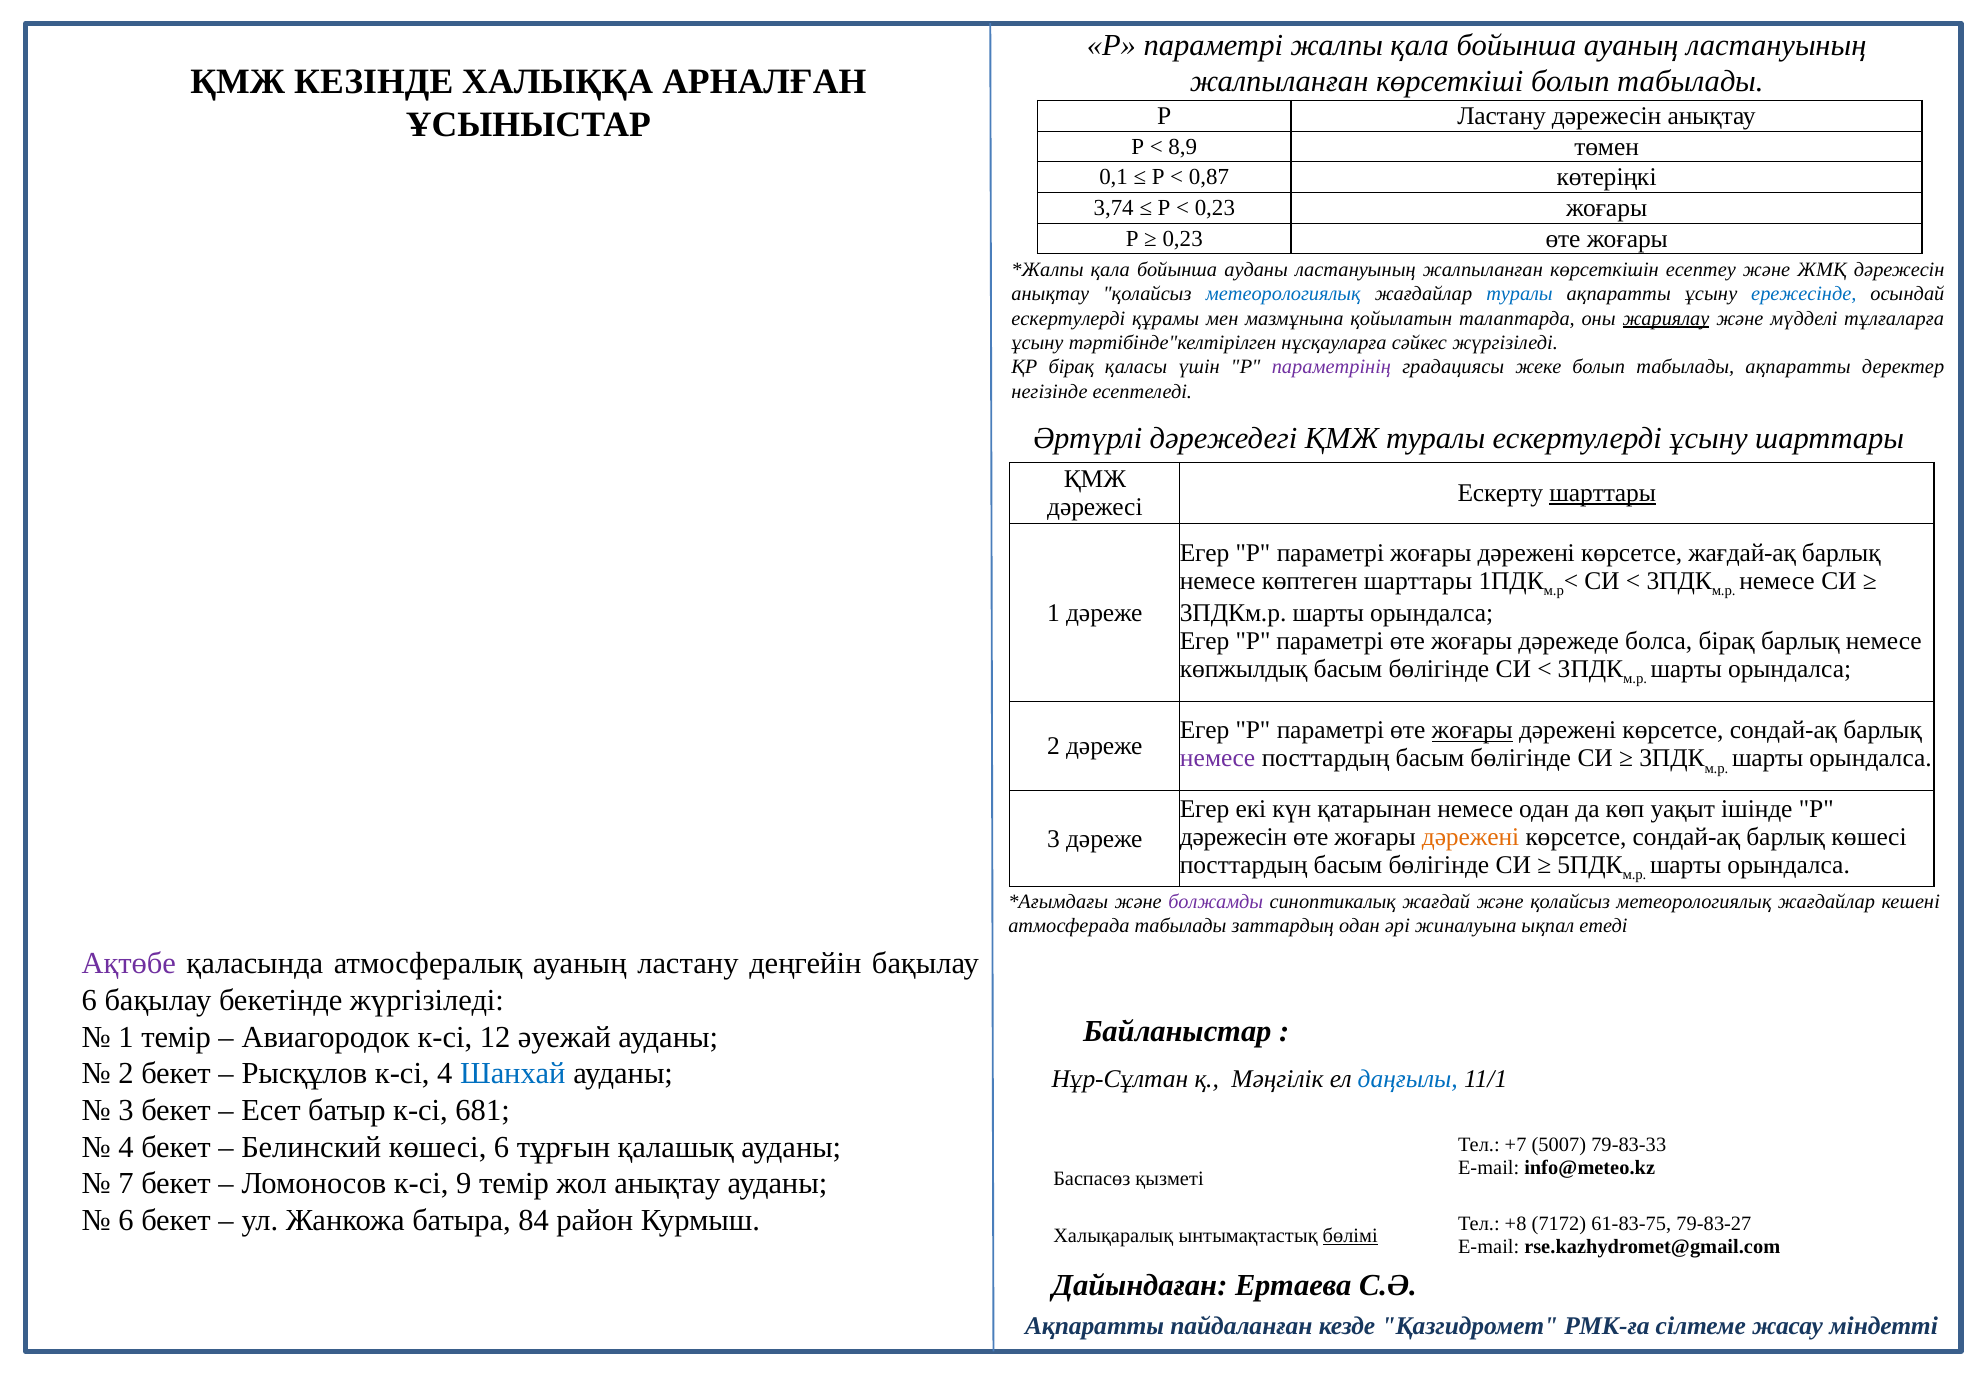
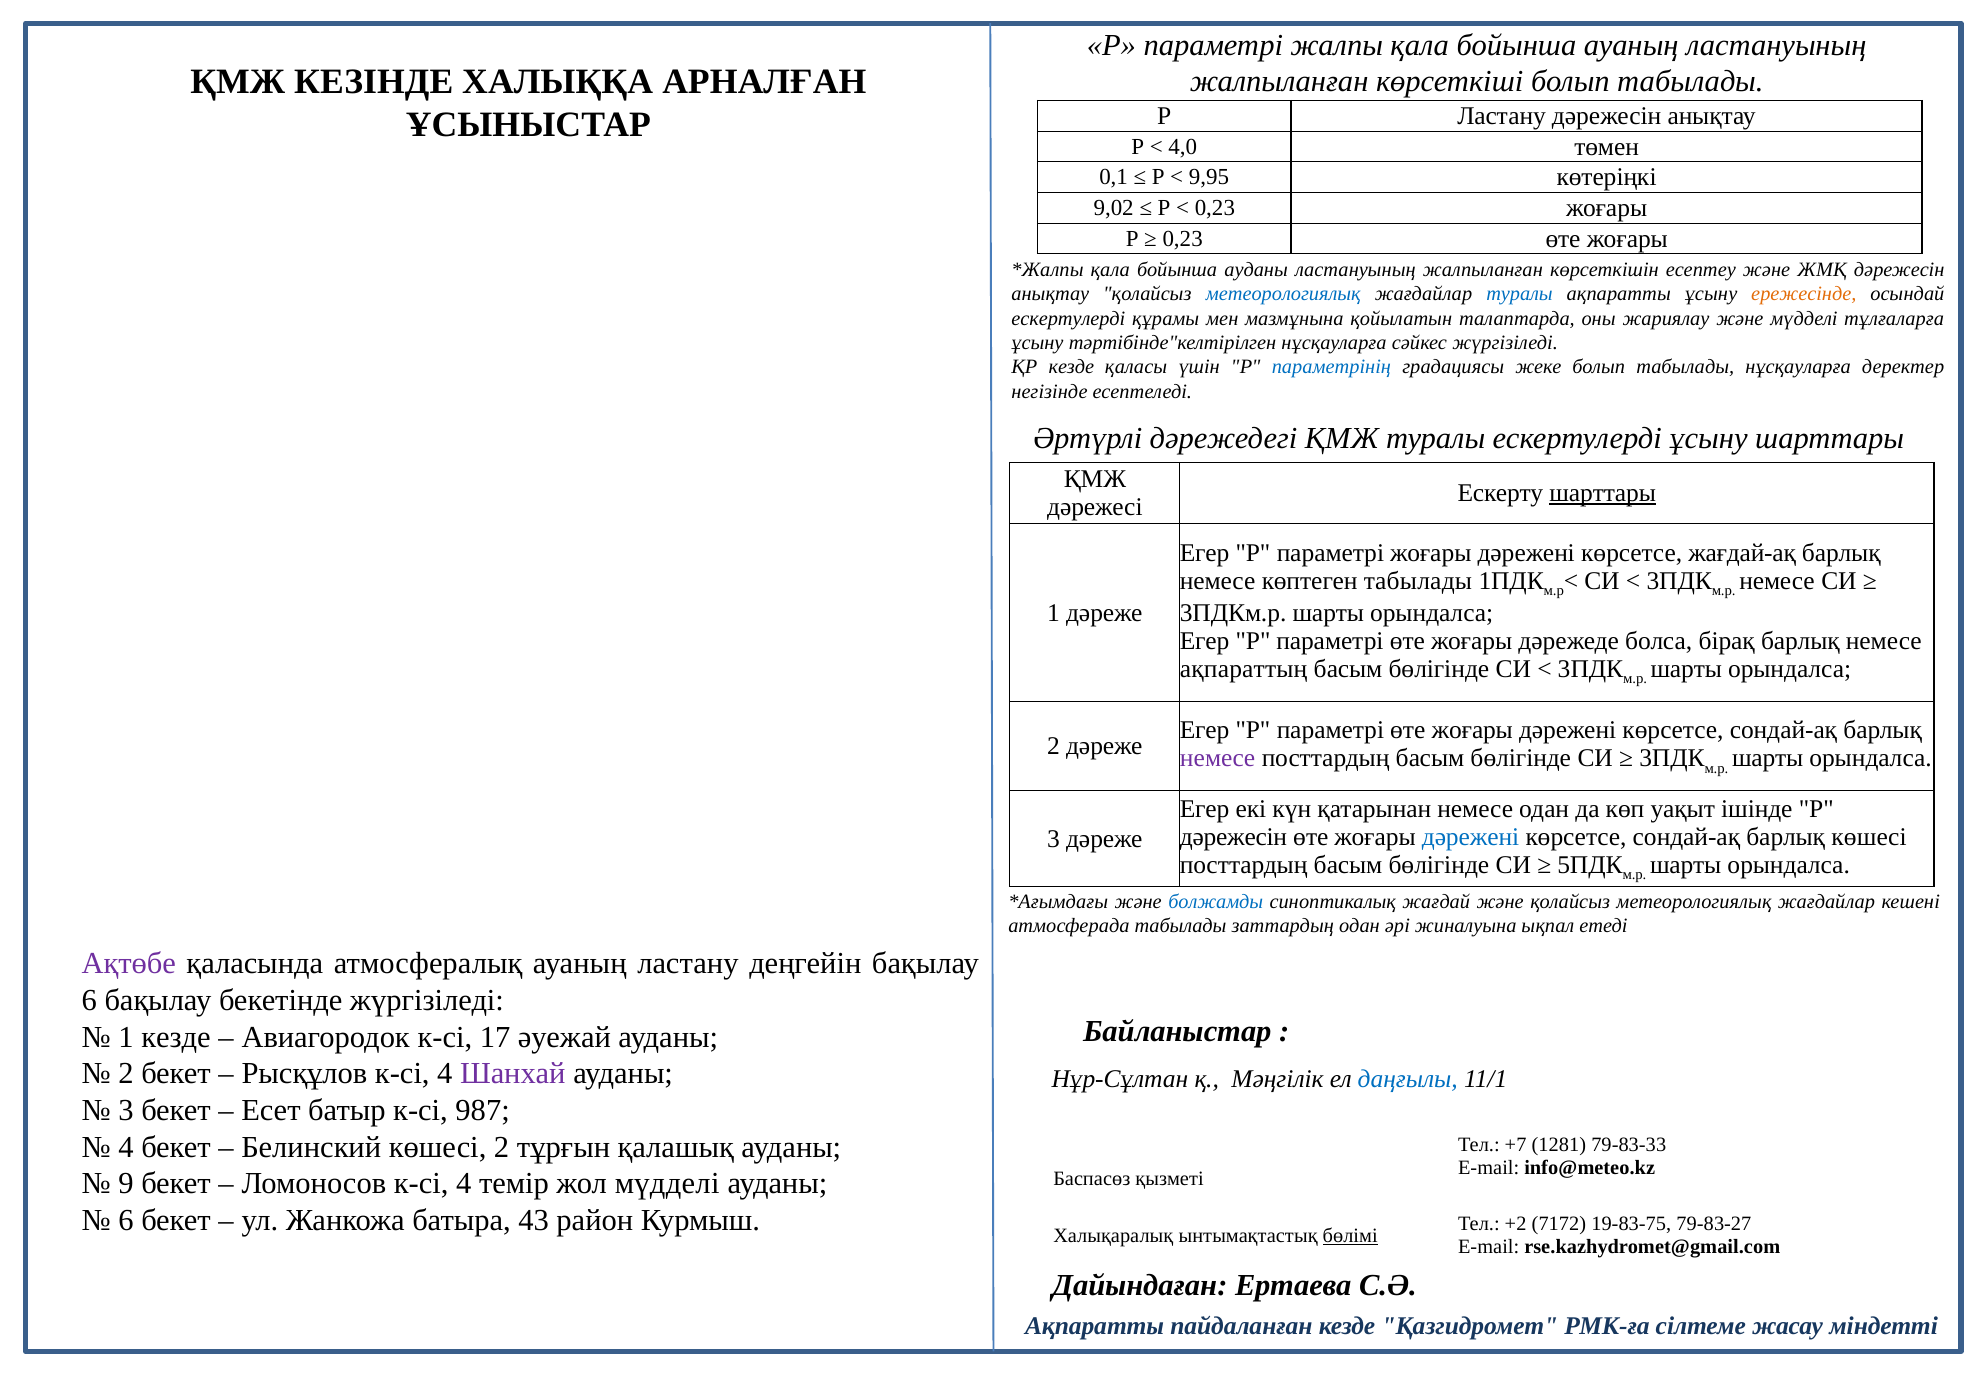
8,9: 8,9 -> 4,0 (1183, 147)
0,87: 0,87 -> 9,95 (1209, 177)
3,74: 3,74 -> 9,02 (1114, 208)
ережесінде colour: blue -> orange (1804, 294)
жариялау underline: present -> none (1666, 318)
ҚР бірақ: бірақ -> кезде (1071, 367)
параметрінің colour: purple -> blue (1331, 367)
табылады ақпаратты: ақпаратты -> нұсқауларға (1798, 367)
көптеген шарттары: шарттары -> табылады (1418, 581)
көпжылдық: көпжылдық -> ақпараттың (1244, 669)
жоғары underline: present -> none (1472, 731)
дәрежені colour: orange -> blue (1471, 837)
болжамды colour: purple -> blue (1216, 902)
1 темір: темір -> кезде (176, 1037)
12: 12 -> 17 (495, 1037)
Шанхай colour: blue -> purple (513, 1074)
681: 681 -> 987 (483, 1111)
көшесі 6: 6 -> 2 (502, 1147)
5007: 5007 -> 1281 (1559, 1145)
7: 7 -> 9 (126, 1184)
Ломоносов к-сі 9: 9 -> 4 (464, 1184)
жол анықтау: анықтау -> мүдделі (667, 1184)
84: 84 -> 43 (534, 1221)
+8: +8 -> +2 (1516, 1225)
61-83-75: 61-83-75 -> 19-83-75 (1631, 1225)
